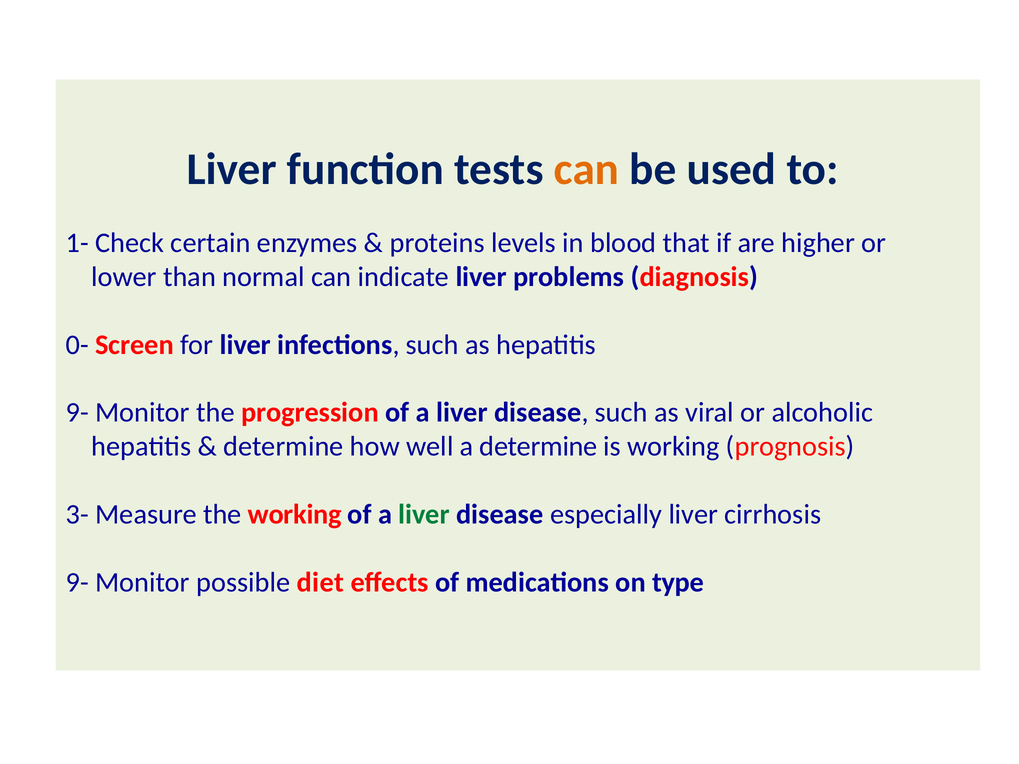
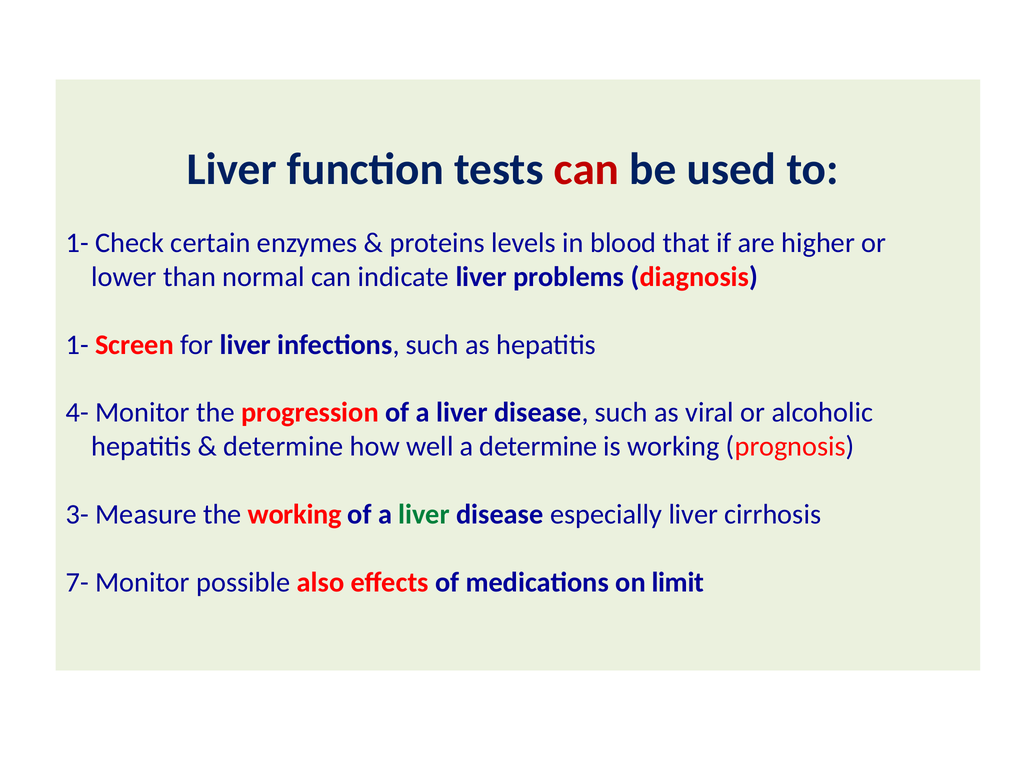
can colour: orange -> red (586, 169)
0-: 0- -> 1- (77, 345)
9-: 9- -> 4- (77, 413)
9-: 9- -> 7- (77, 583)
diet: diet -> also (321, 583)
type: type -> limit (678, 583)
